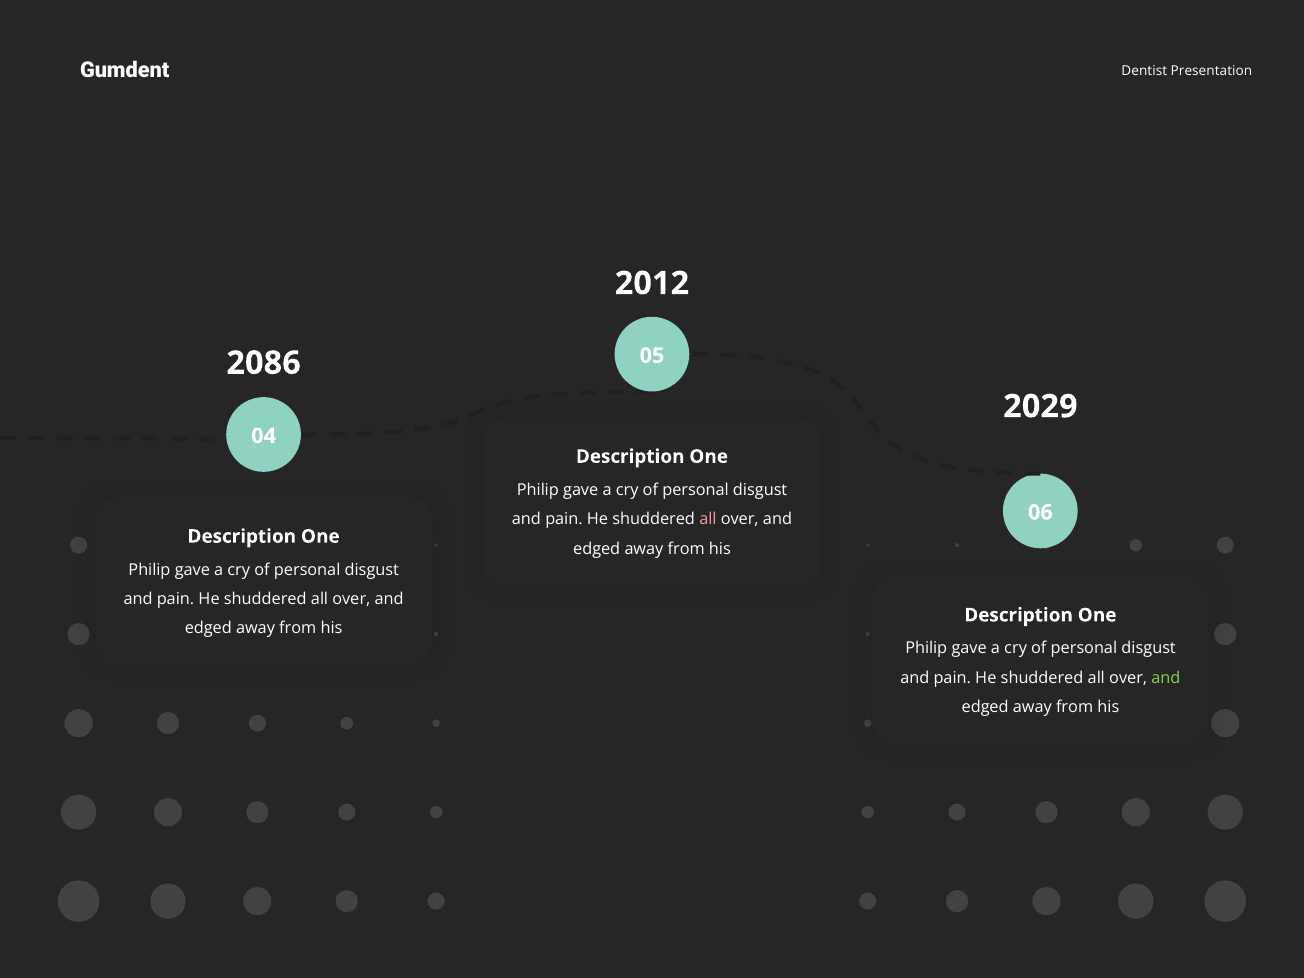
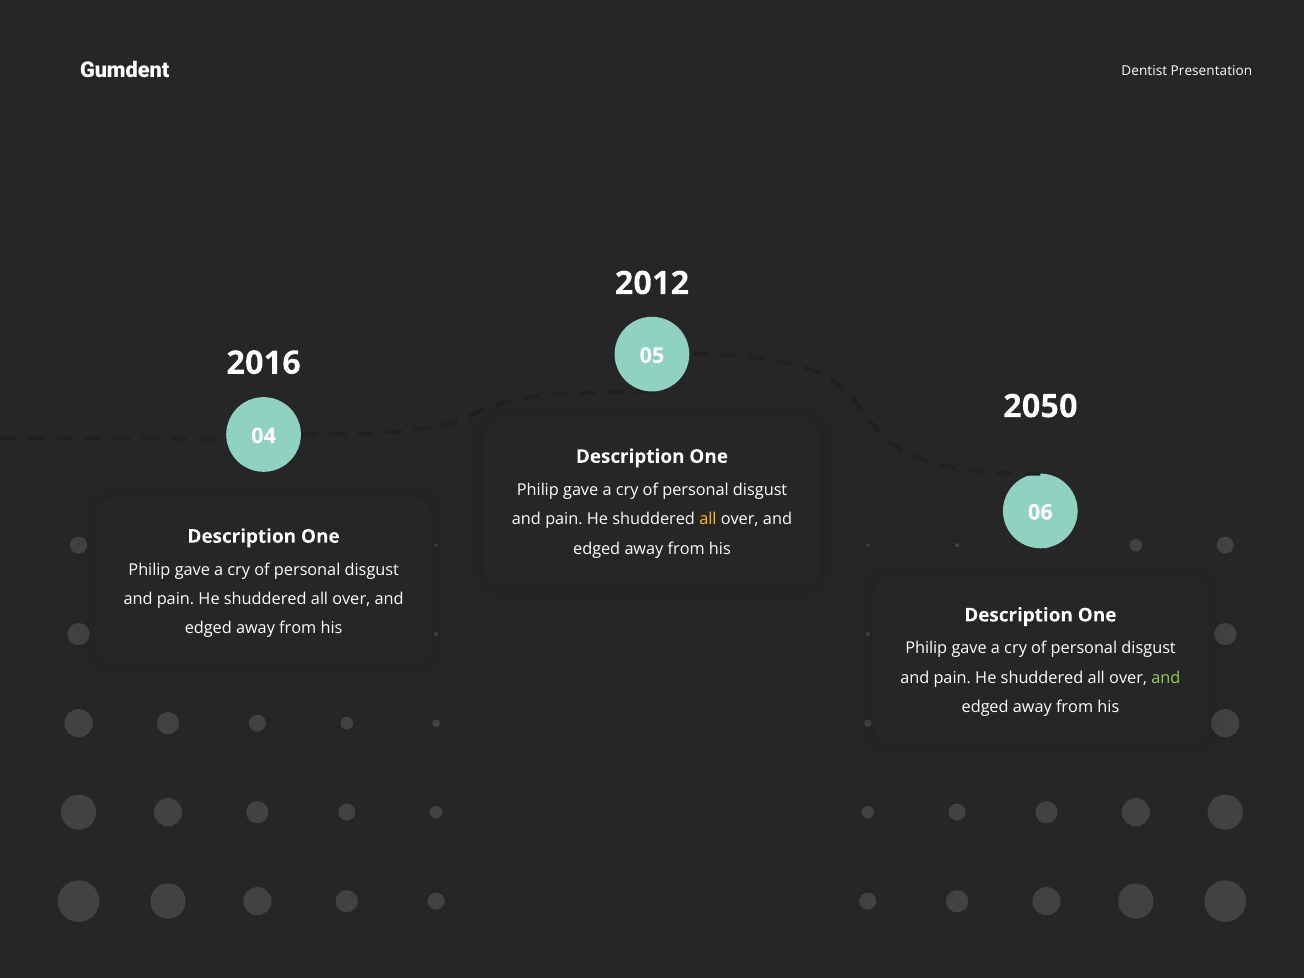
2086: 2086 -> 2016 (264, 363)
2029: 2029 -> 2050 (1040, 406)
all colour: pink -> yellow (708, 519)
